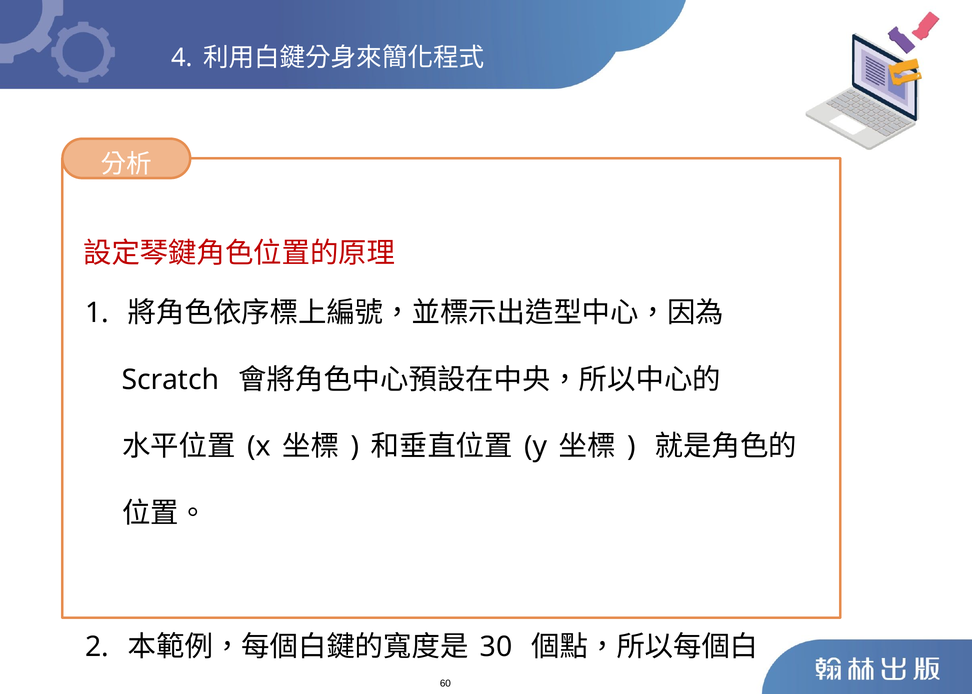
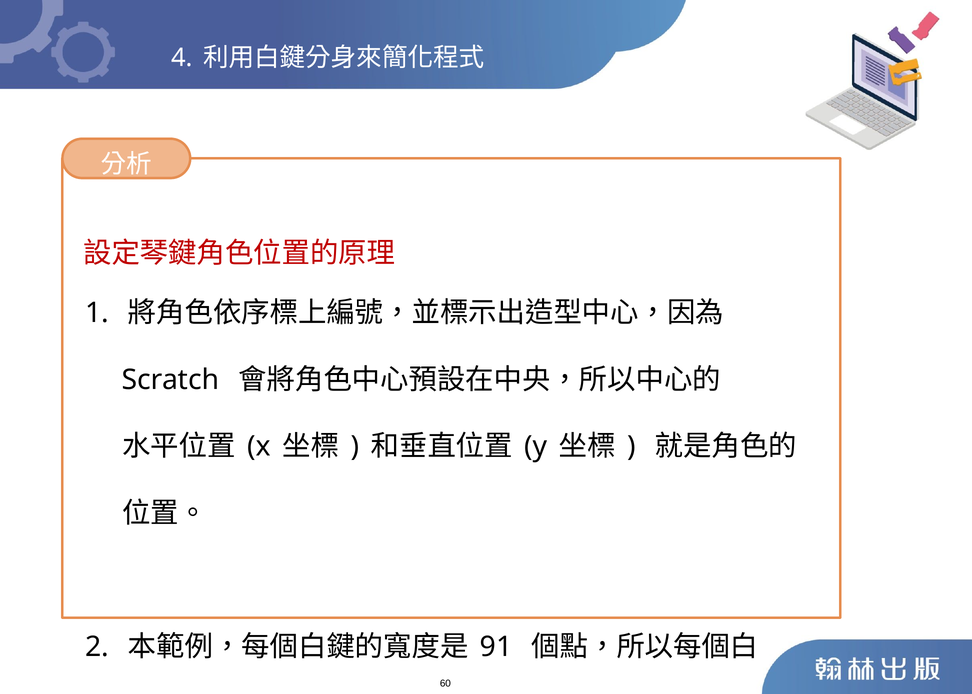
30: 30 -> 91 (496, 647)
